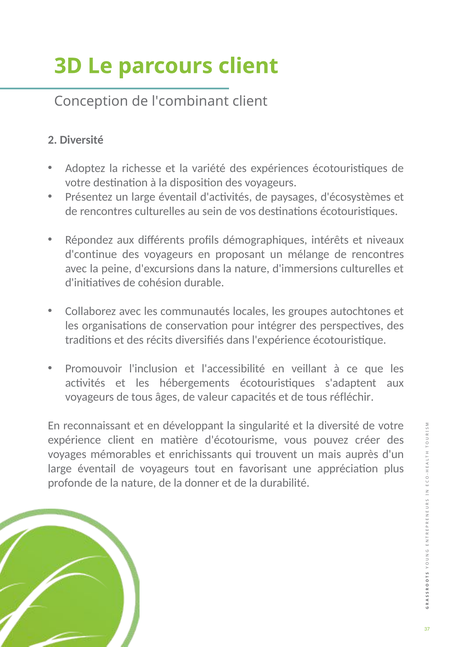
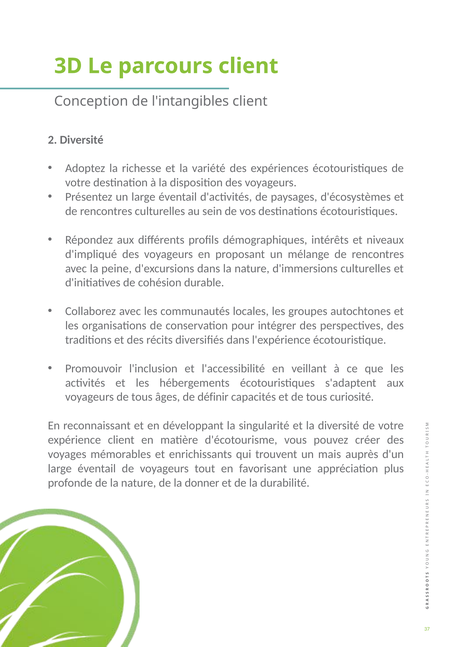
l'combinant: l'combinant -> l'intangibles (190, 101)
d'continue: d'continue -> d'impliqué (91, 254)
valeur: valeur -> définir (213, 398)
réfléchir: réfléchir -> curiosité (352, 398)
